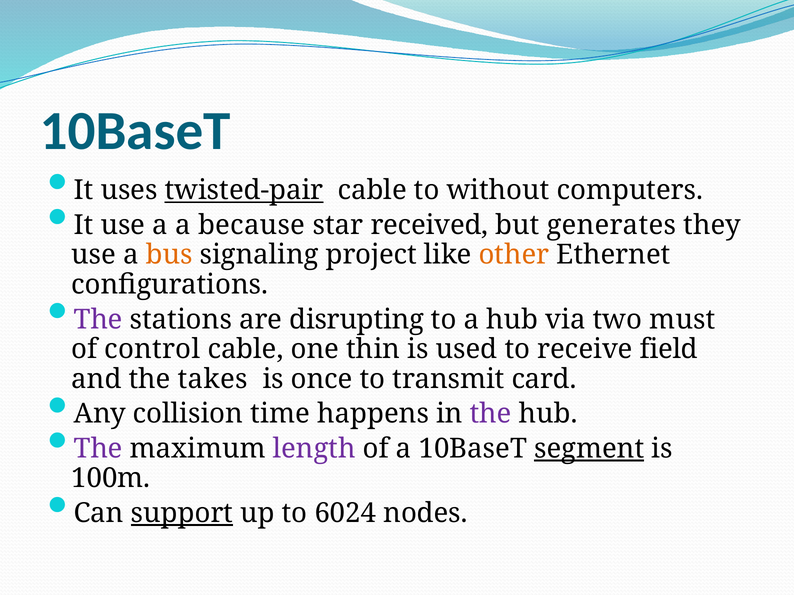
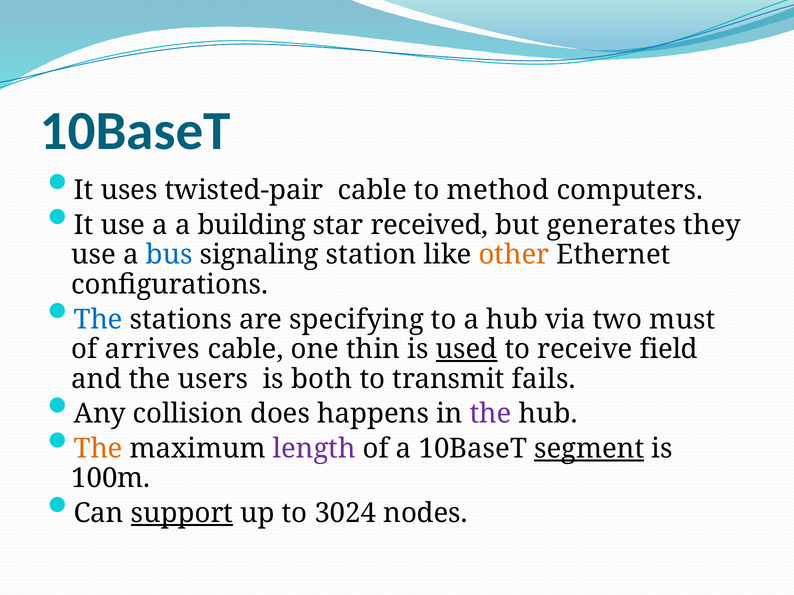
twisted-pair underline: present -> none (244, 190)
without: without -> method (498, 190)
because: because -> building (252, 225)
bus colour: orange -> blue (169, 255)
project: project -> station (371, 255)
The colour: purple -> blue (98, 320)
disrupting: disrupting -> specifying (357, 320)
control: control -> arrives (152, 349)
used underline: none -> present (467, 349)
takes: takes -> users (213, 379)
once: once -> both (322, 379)
card: card -> fails (544, 379)
time: time -> does (280, 414)
The colour: purple -> orange (98, 449)
6024: 6024 -> 3024 (345, 514)
